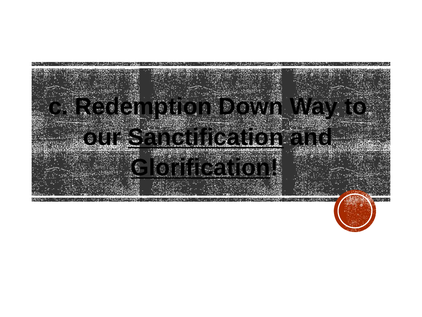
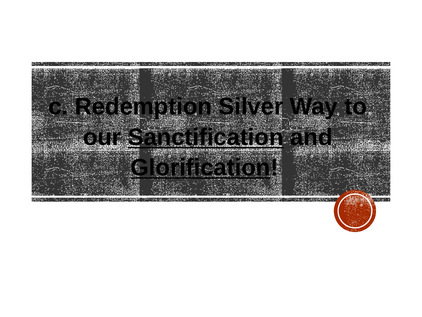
Down: Down -> Silver (251, 106)
